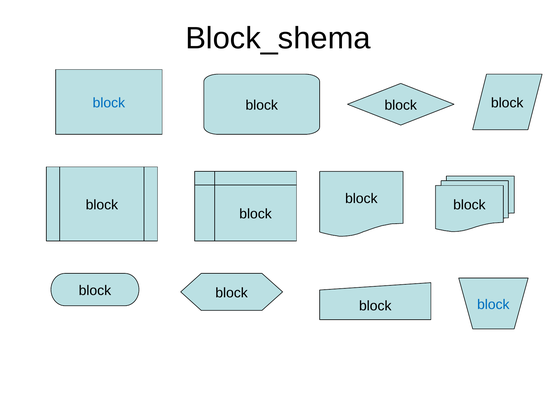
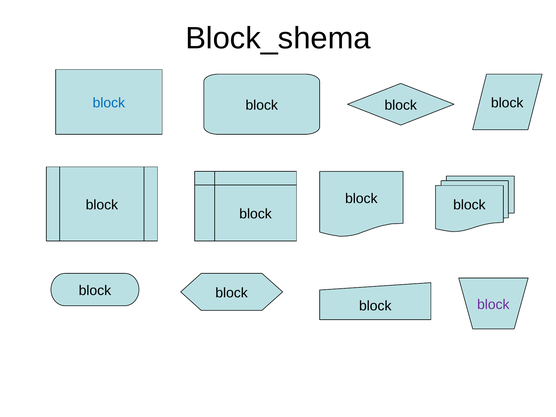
block colour: blue -> purple (493, 304)
